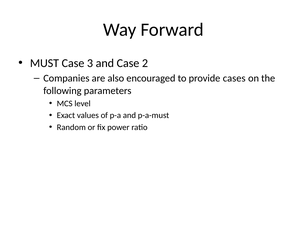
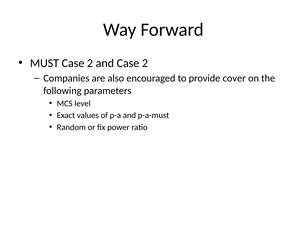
MUST Case 3: 3 -> 2 (90, 63)
cases: cases -> cover (234, 78)
